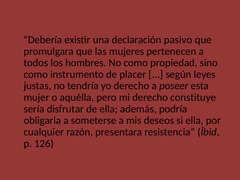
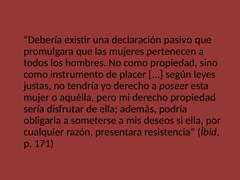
derecho constituye: constituye -> propiedad (193, 97)
126: 126 -> 171 (44, 144)
